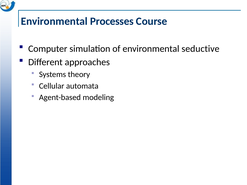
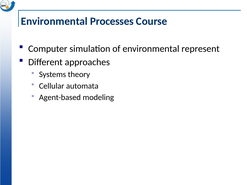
seductive: seductive -> represent (201, 49)
